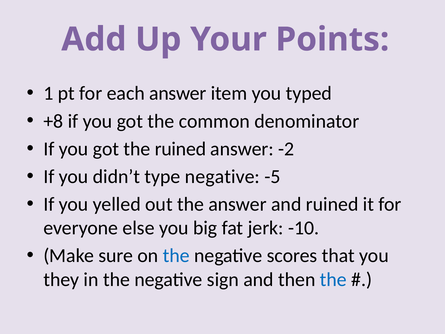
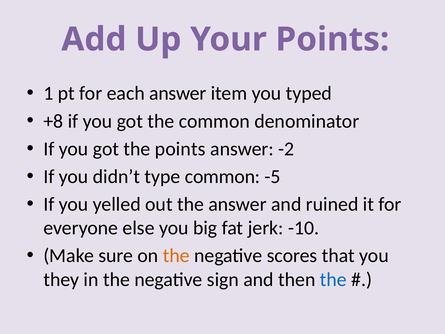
the ruined: ruined -> points (180, 149)
type negative: negative -> common (223, 176)
the colour: blue -> orange (176, 256)
